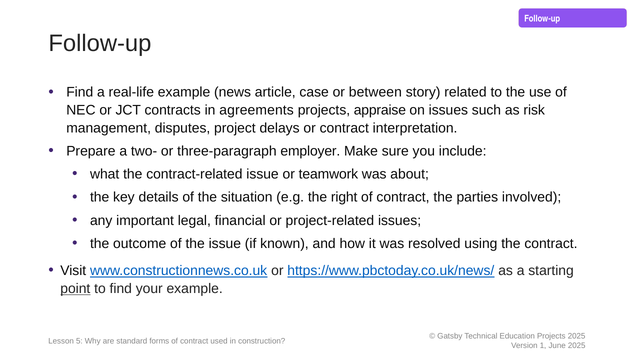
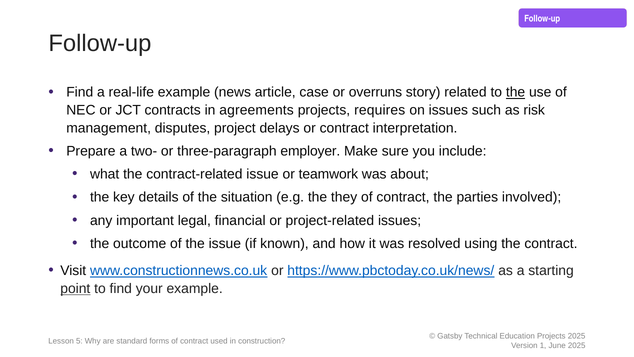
between: between -> overruns (375, 92)
the underline: none -> present (516, 92)
appraise: appraise -> requires (380, 110)
right: right -> they (344, 197)
